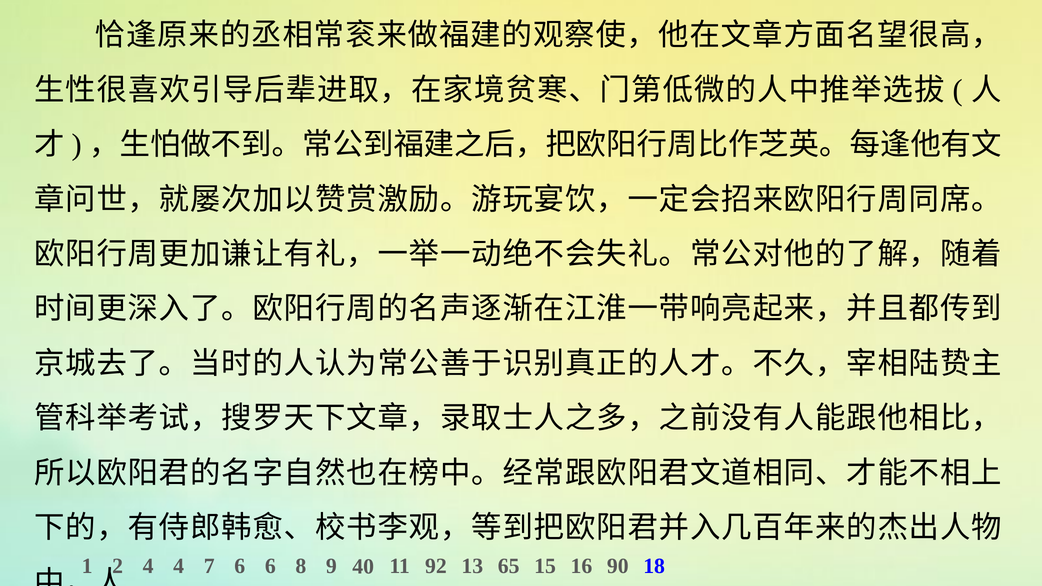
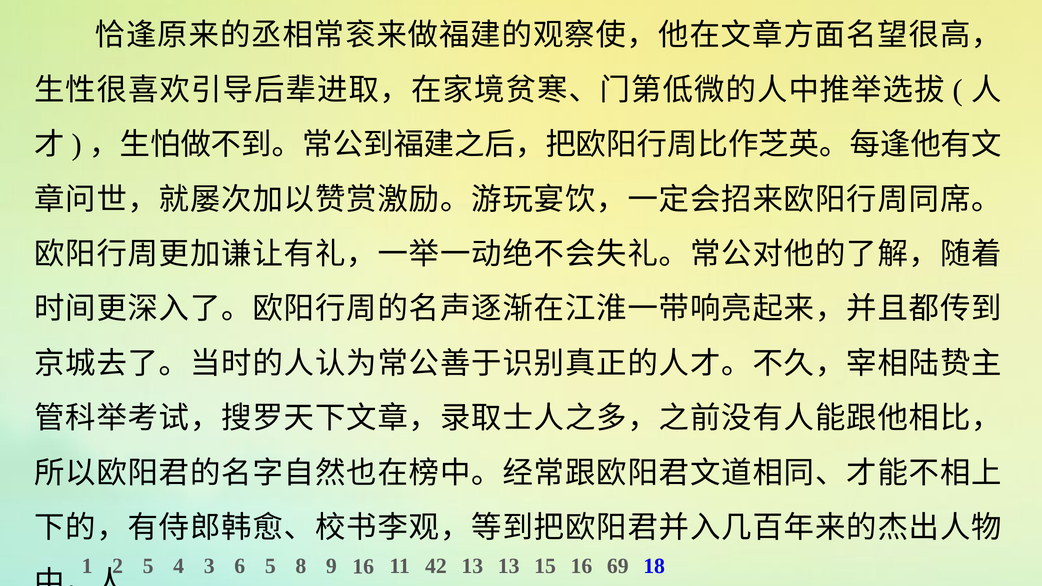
2 4: 4 -> 5 (148, 566)
7: 7 -> 3 (209, 566)
6 6: 6 -> 5 (270, 566)
9 40: 40 -> 16 (363, 567)
92: 92 -> 42 (436, 566)
13 65: 65 -> 13 (509, 566)
90: 90 -> 69 (618, 566)
